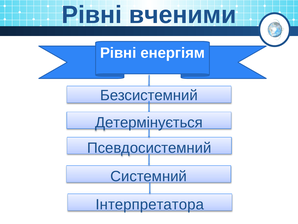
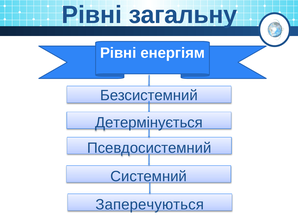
вченими: вченими -> загальну (183, 15)
Інтерпретатора: Інтерпретатора -> Заперечуються (150, 204)
